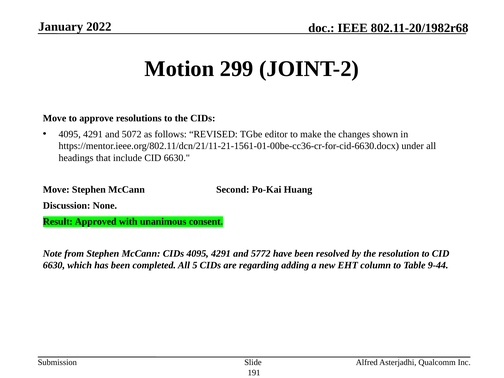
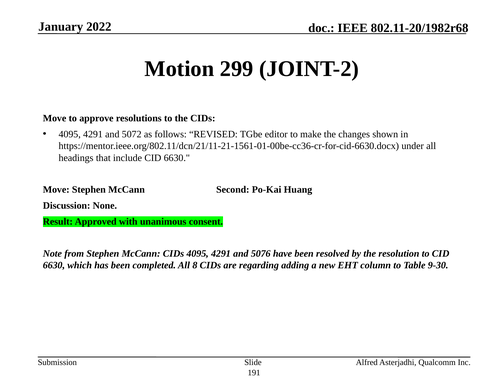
5772: 5772 -> 5076 (261, 254)
5: 5 -> 8 (195, 265)
9-44: 9-44 -> 9-30 (438, 265)
